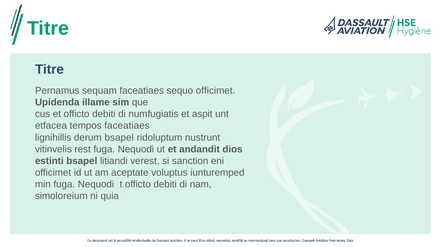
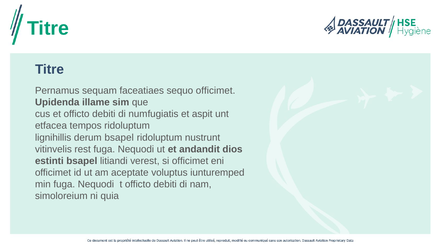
tempos faceatiaes: faceatiaes -> ridoluptum (127, 126)
si sanction: sanction -> officimet (190, 161)
